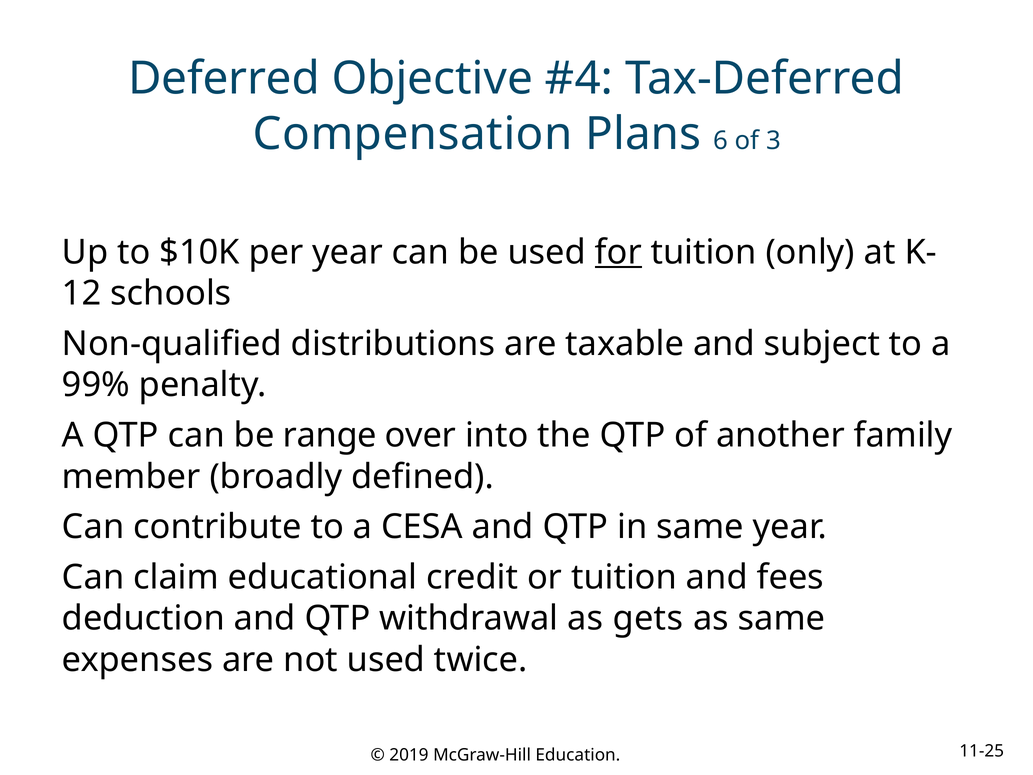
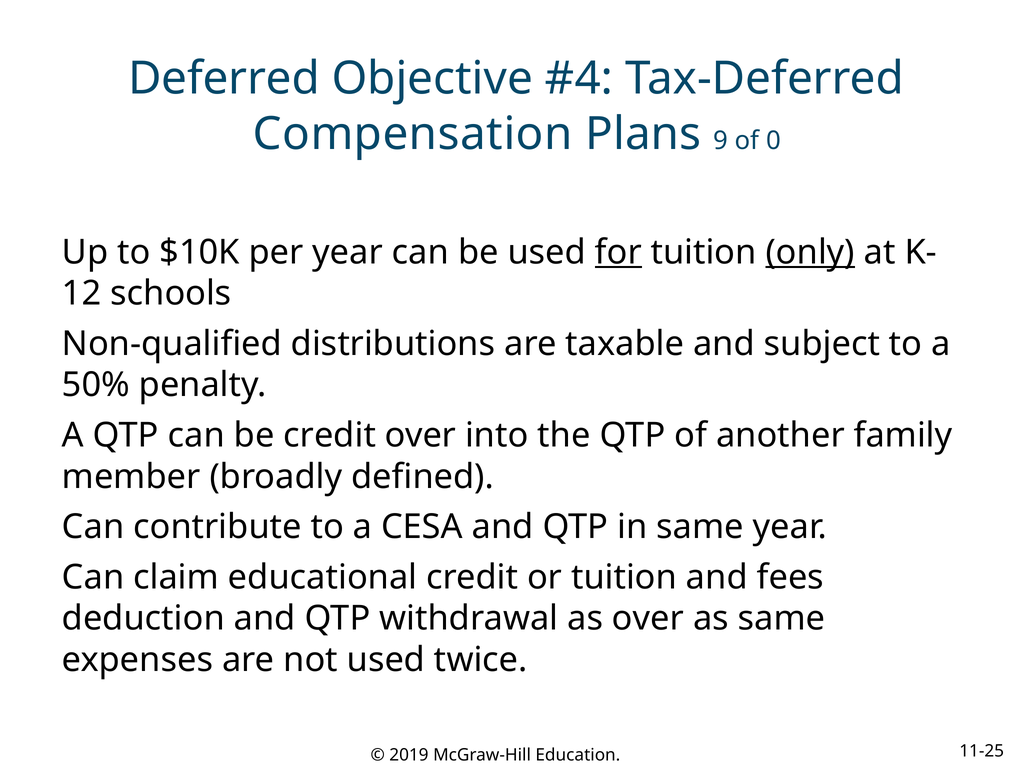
6: 6 -> 9 (721, 140)
3: 3 -> 0 (773, 140)
only underline: none -> present (810, 252)
99%: 99% -> 50% (96, 385)
be range: range -> credit (330, 435)
as gets: gets -> over (648, 618)
